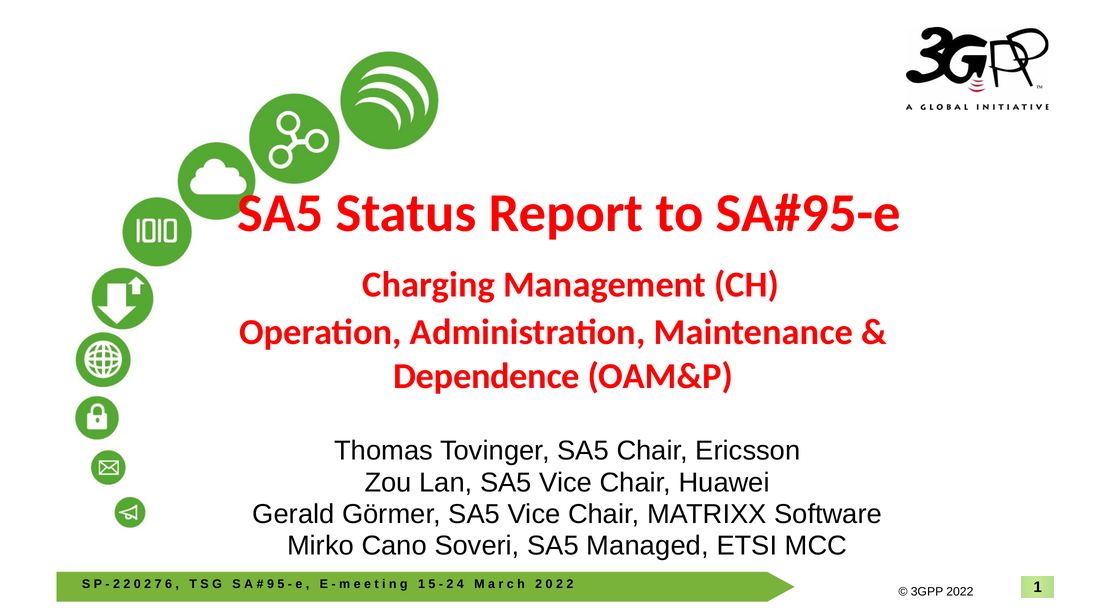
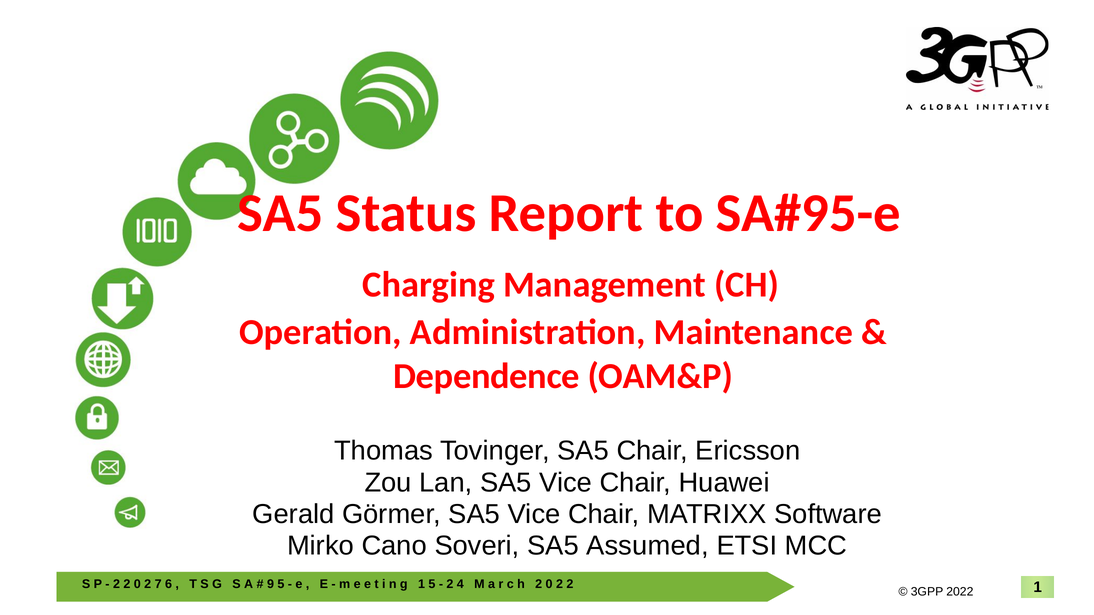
Managed: Managed -> Assumed (648, 546)
